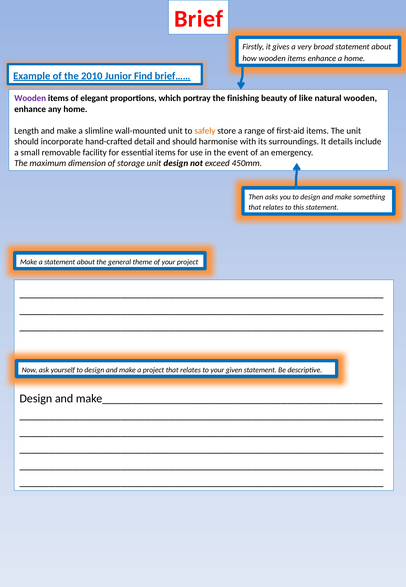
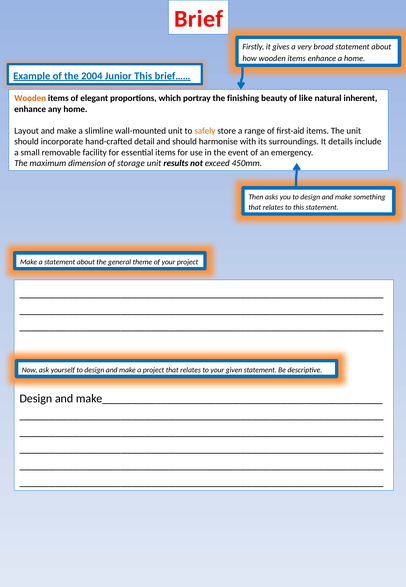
2010: 2010 -> 2004 (92, 76)
Junior Find: Find -> This (143, 76)
Wooden colour: purple -> orange (30, 98)
natural wooden: wooden -> inherent (360, 98)
Length: Length -> Layout (27, 131)
unit design: design -> results (176, 163)
